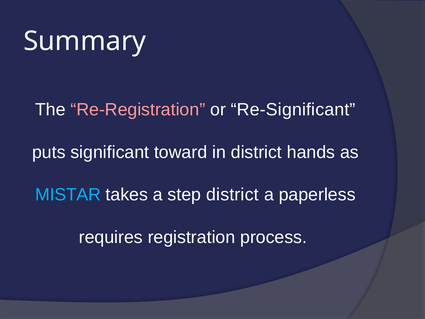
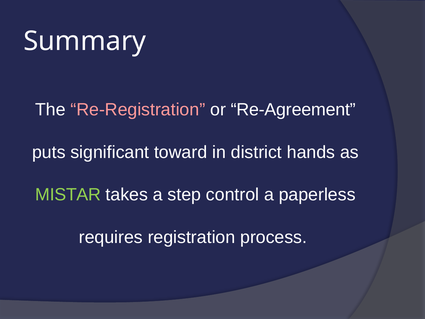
Re-Significant: Re-Significant -> Re-Agreement (293, 110)
MISTAR colour: light blue -> light green (68, 195)
step district: district -> control (233, 195)
